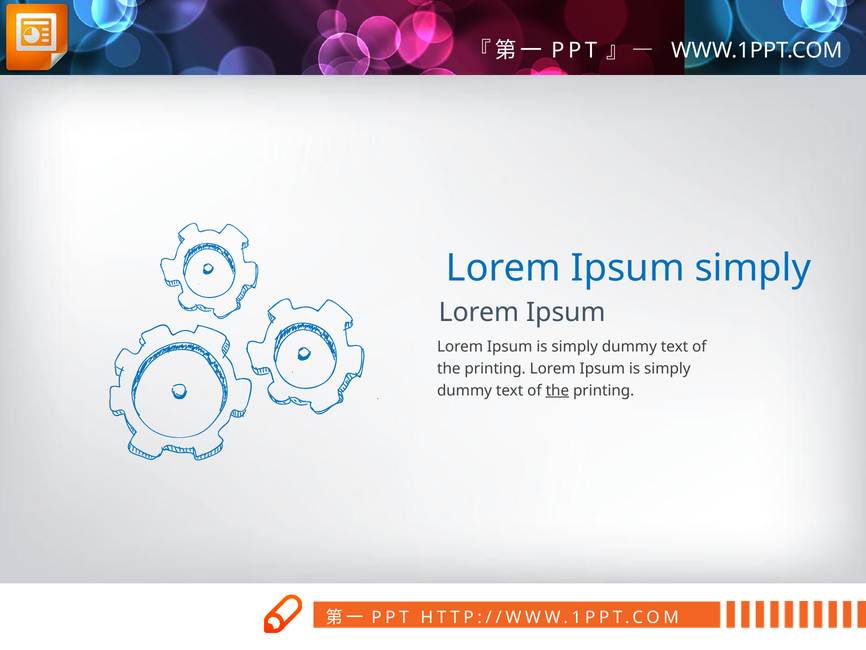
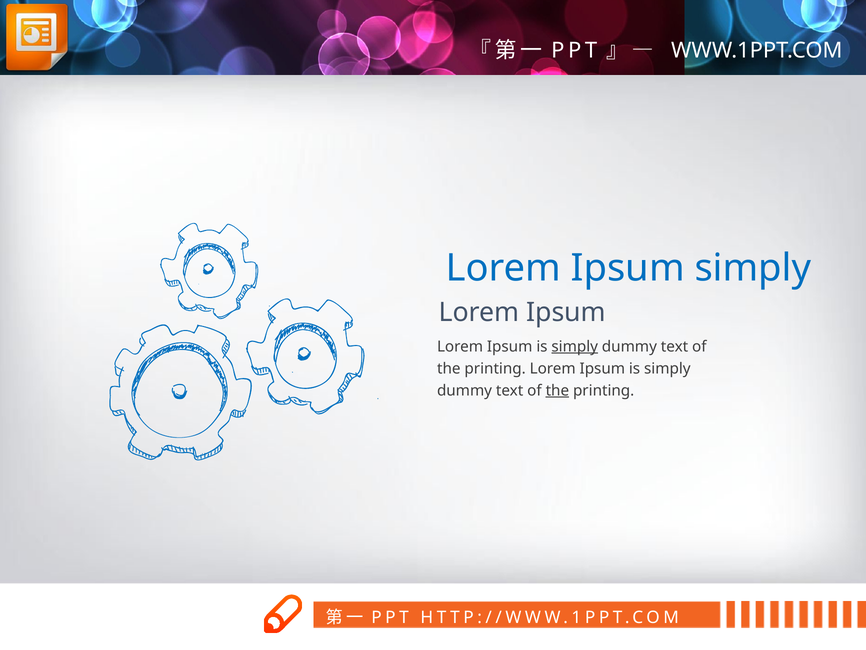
simply underline: none -> present (575, 346)
